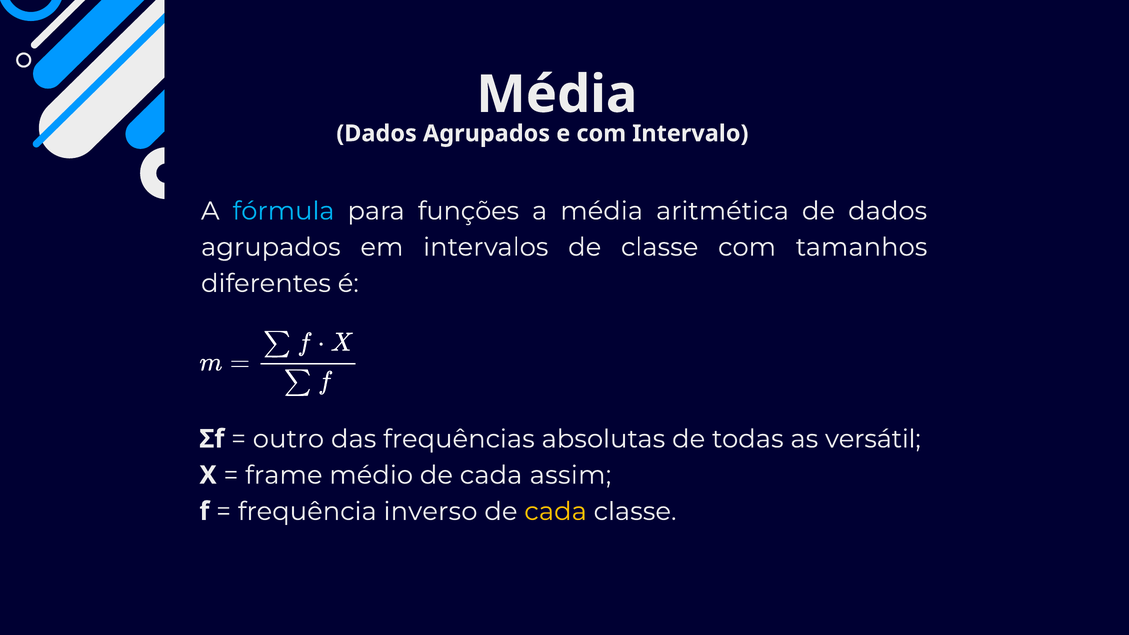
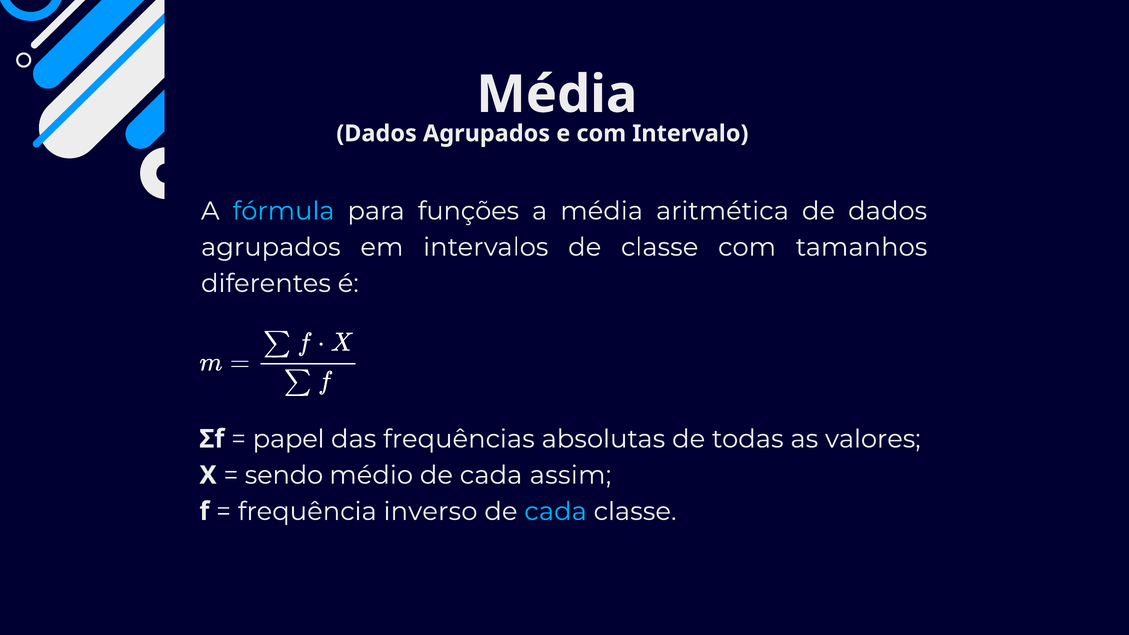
outro: outro -> papel (289, 439)
versátil: versátil -> valores (873, 439)
frame: frame -> sendo (284, 475)
cada colour: yellow -> light blue (556, 511)
